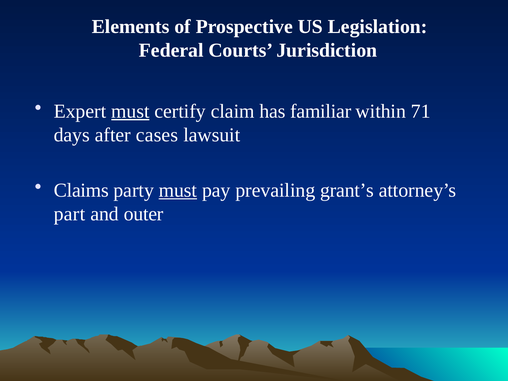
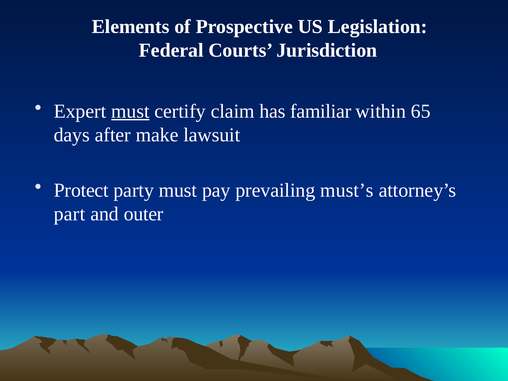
71: 71 -> 65 (421, 111)
cases: cases -> make (157, 135)
Claims: Claims -> Protect (81, 190)
must underline: present -> none (178, 190)
grant’s: grant’s -> must’s (347, 190)
